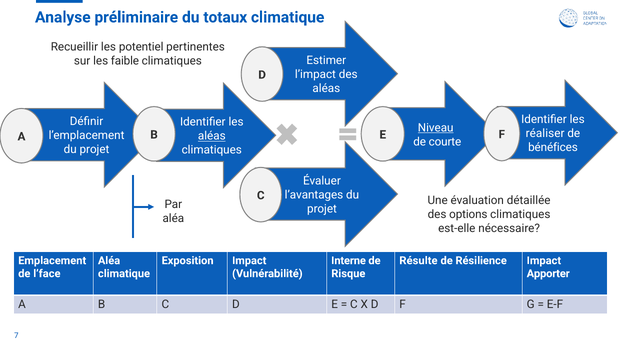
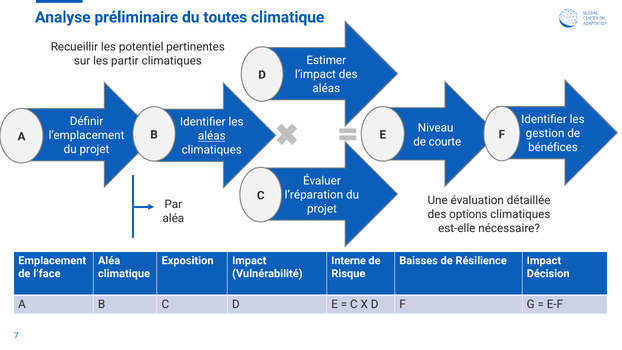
totaux: totaux -> toutes (225, 17)
faible: faible -> partir (125, 61)
Niveau underline: present -> none (436, 128)
réaliser: réaliser -> gestion (545, 133)
l’avantages: l’avantages -> l’réparation (314, 195)
Résulte: Résulte -> Baisses (419, 260)
Apporter: Apporter -> Décision (548, 273)
